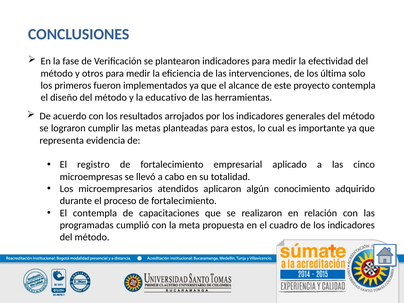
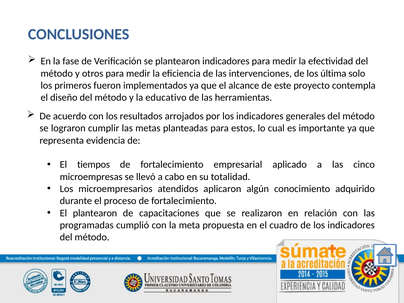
registro: registro -> tiempos (94, 165)
El contempla: contempla -> plantearon (95, 213)
